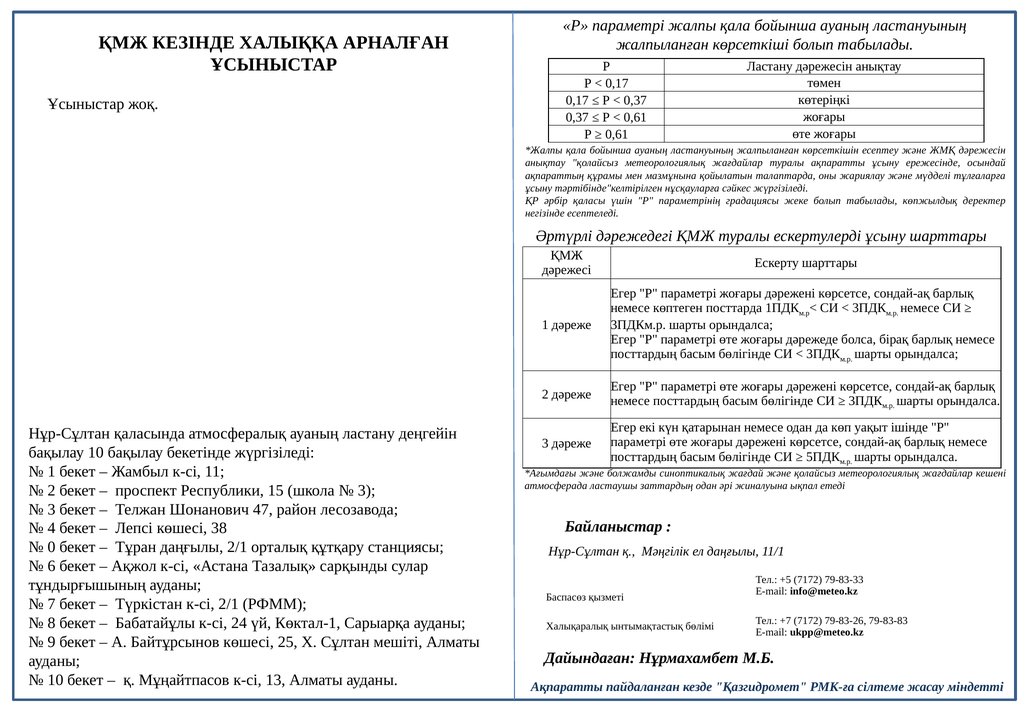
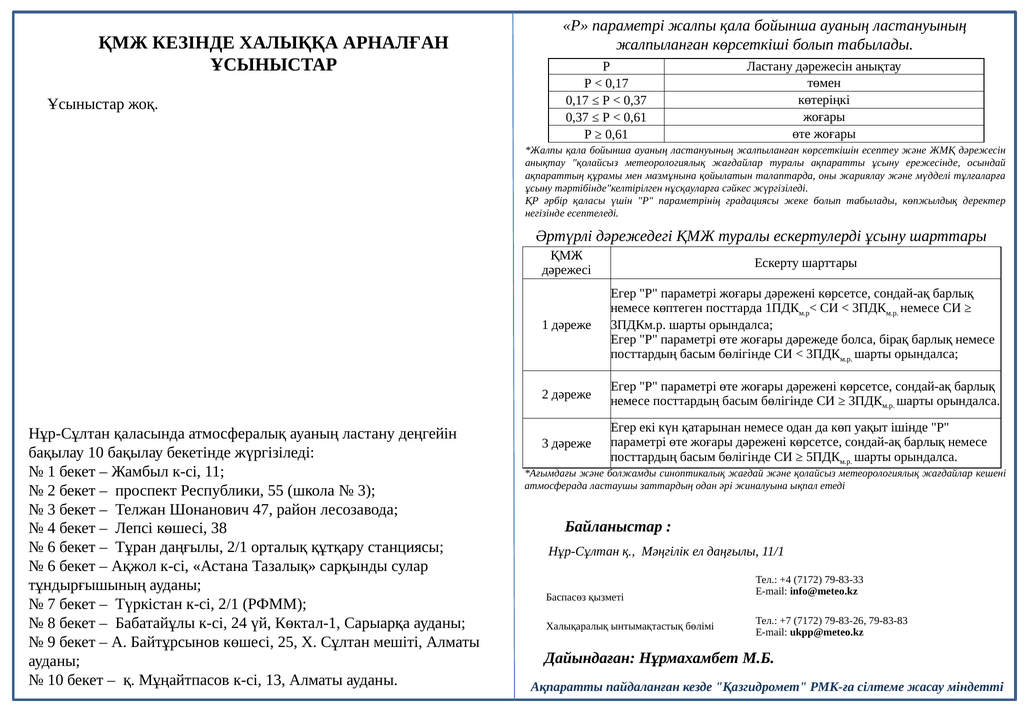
15: 15 -> 55 (276, 491)
0: 0 -> 6 (52, 548)
+5: +5 -> +4 (785, 580)
